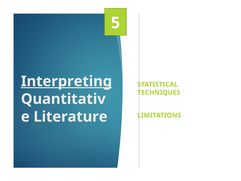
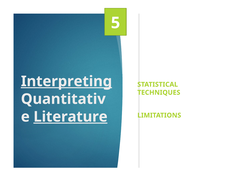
Literature underline: none -> present (71, 117)
